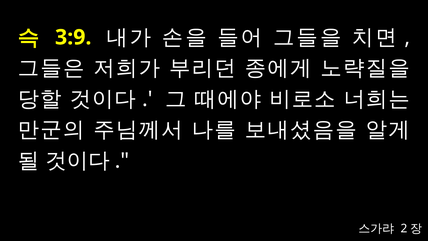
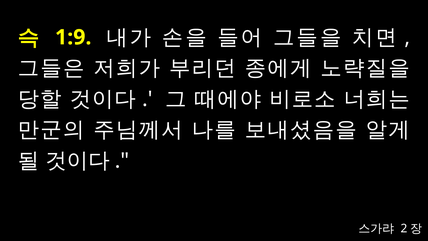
3:9: 3:9 -> 1:9 (73, 37)
